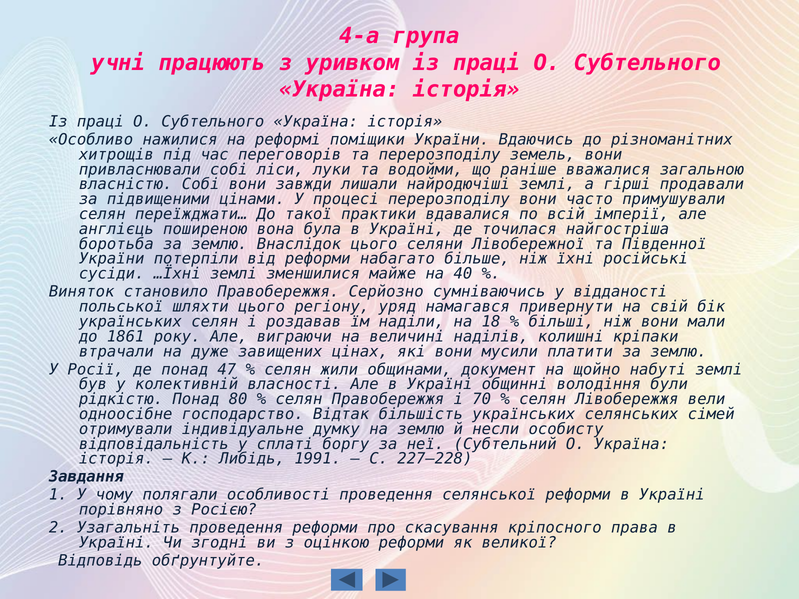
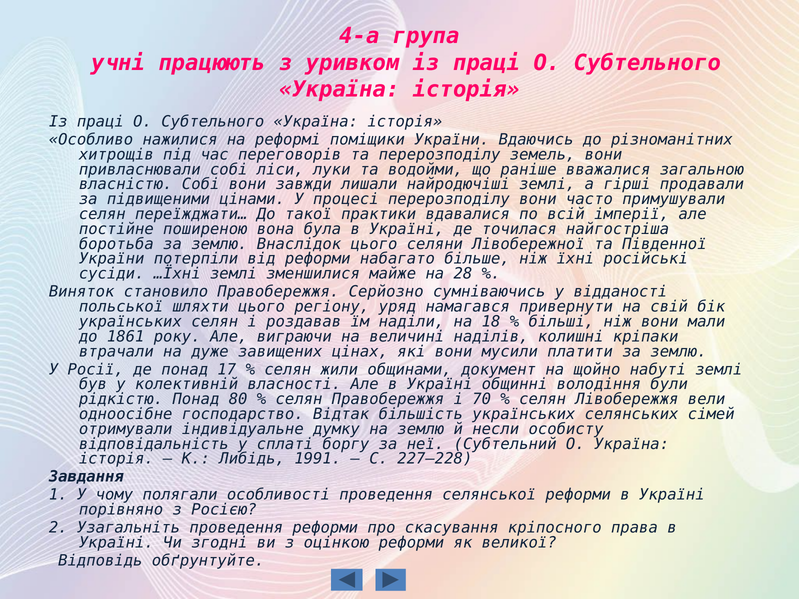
англієць: англієць -> постійне (116, 229)
40: 40 -> 28 (463, 274)
47: 47 -> 17 (227, 370)
